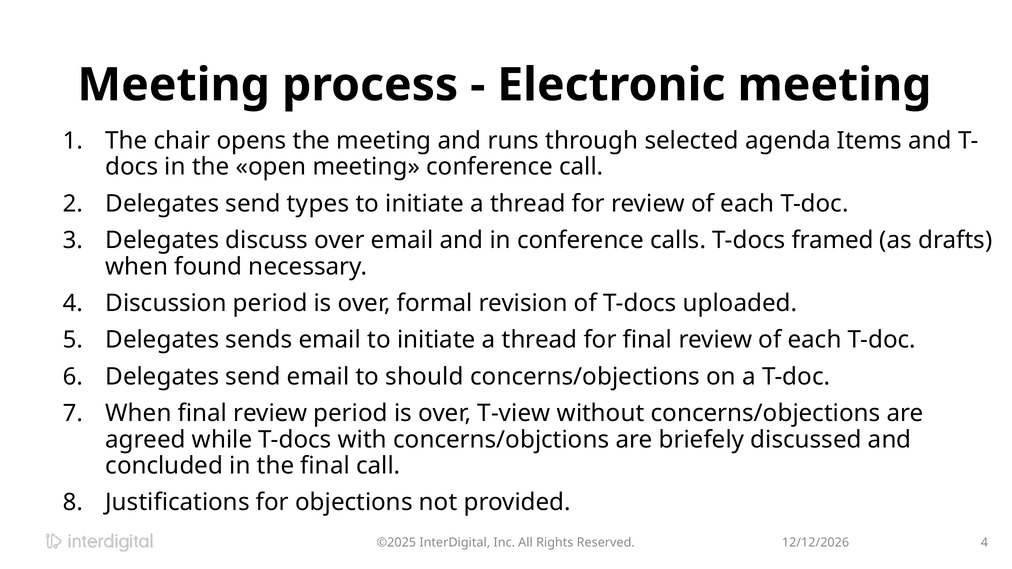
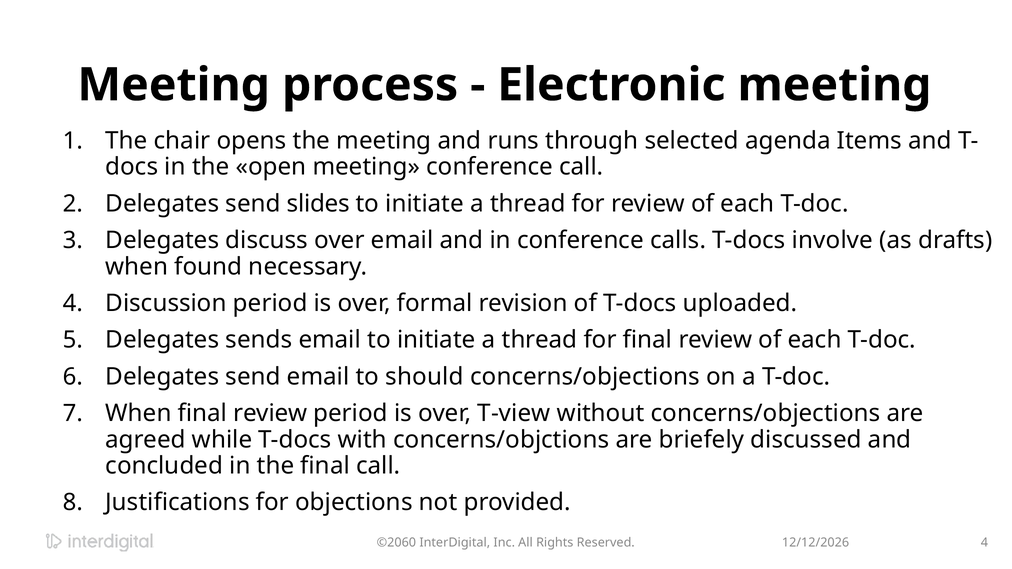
types: types -> slides (318, 204)
framed: framed -> involve (832, 240)
©2025: ©2025 -> ©2060 (396, 543)
